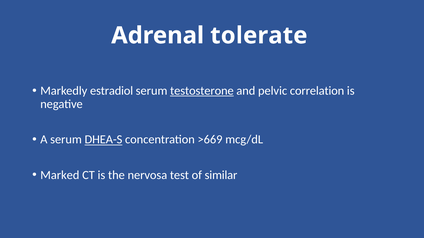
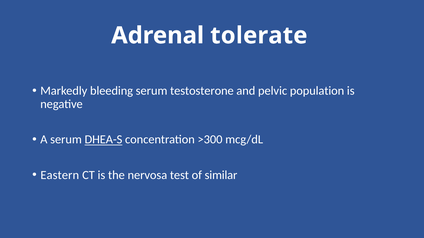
estradiol: estradiol -> bleeding (112, 91)
testosterone underline: present -> none (202, 91)
correlation: correlation -> population (317, 91)
>669: >669 -> >300 (210, 140)
Marked: Marked -> Eastern (60, 175)
